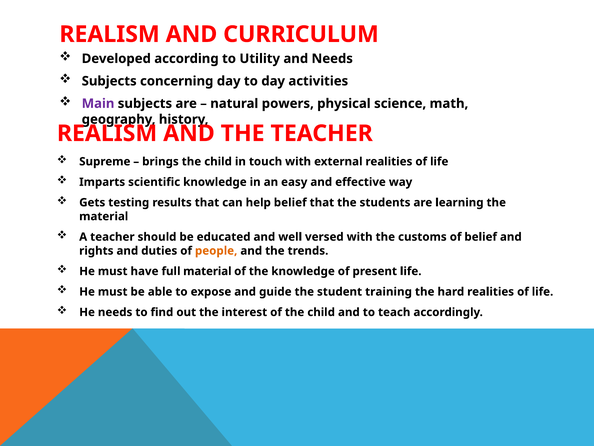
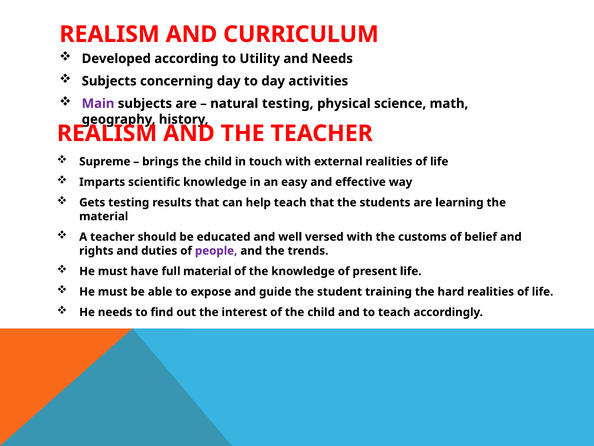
natural powers: powers -> testing (288, 103)
help belief: belief -> teach (290, 202)
people colour: orange -> purple (216, 251)
